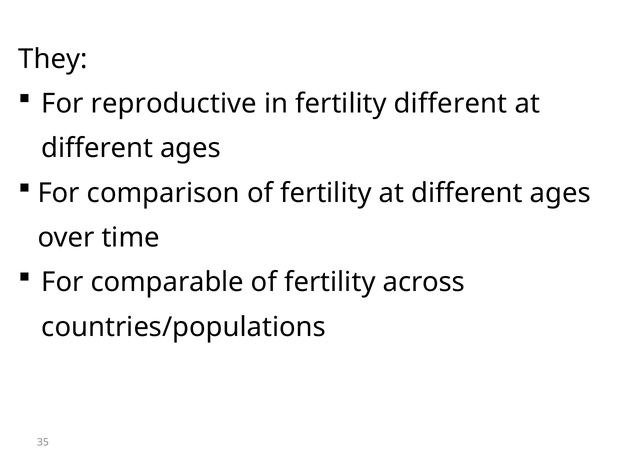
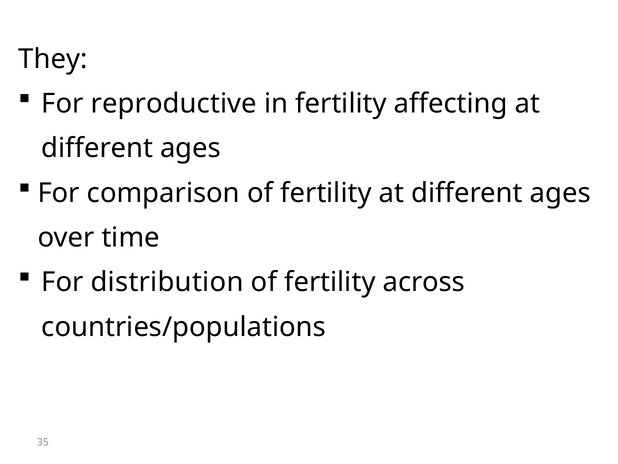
fertility different: different -> affecting (451, 104)
comparable: comparable -> distribution (167, 282)
